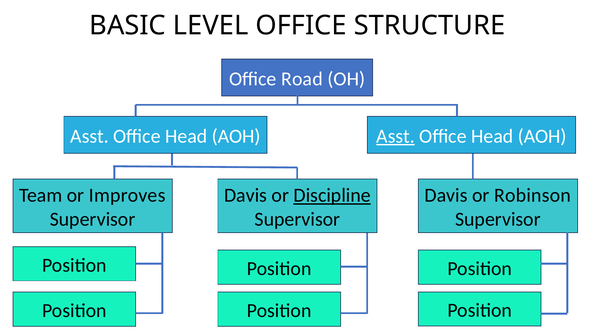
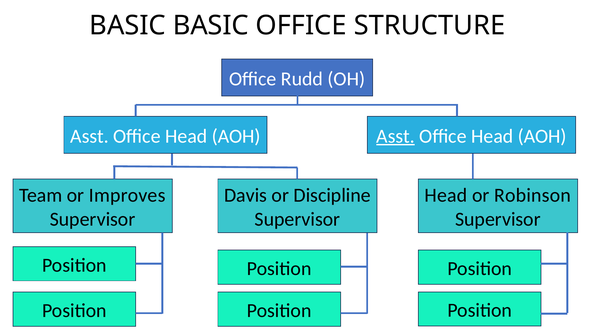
BASIC LEVEL: LEVEL -> BASIC (211, 25)
Road: Road -> Rudd (302, 79)
Discipline underline: present -> none (332, 195)
Davis: Davis -> Head (446, 195)
